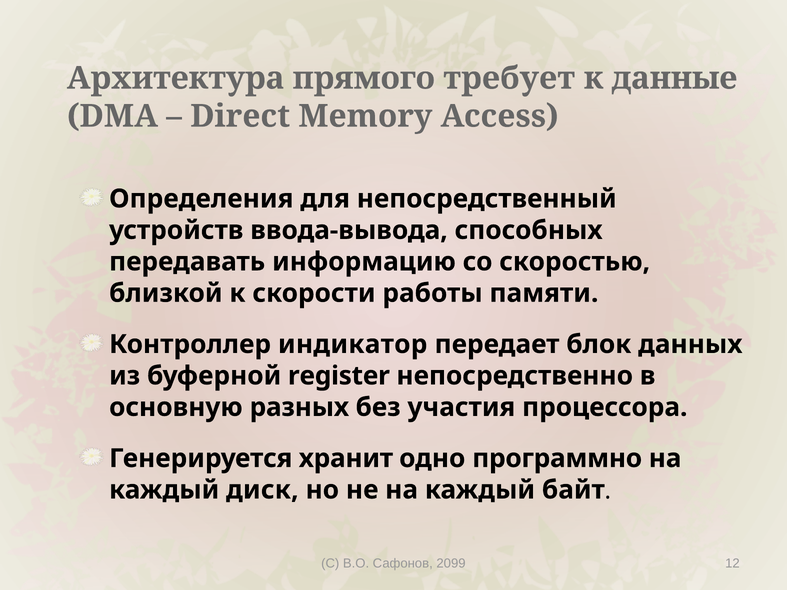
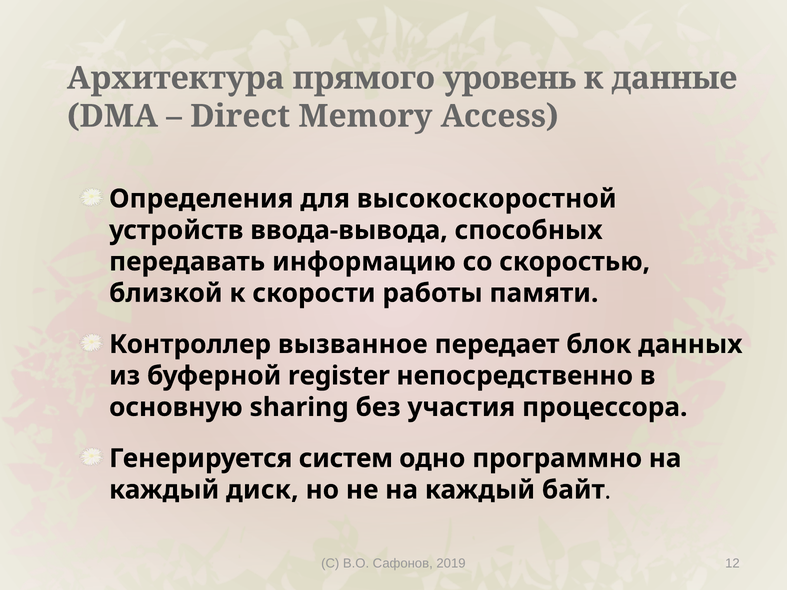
требует: требует -> уровень (510, 78)
непосредственный: непосредственный -> высокоскоростной (487, 199)
индикатор: индикатор -> вызванное (353, 344)
разных: разных -> sharing (299, 407)
хранит: хранит -> систем (346, 459)
2099: 2099 -> 2019 (451, 564)
